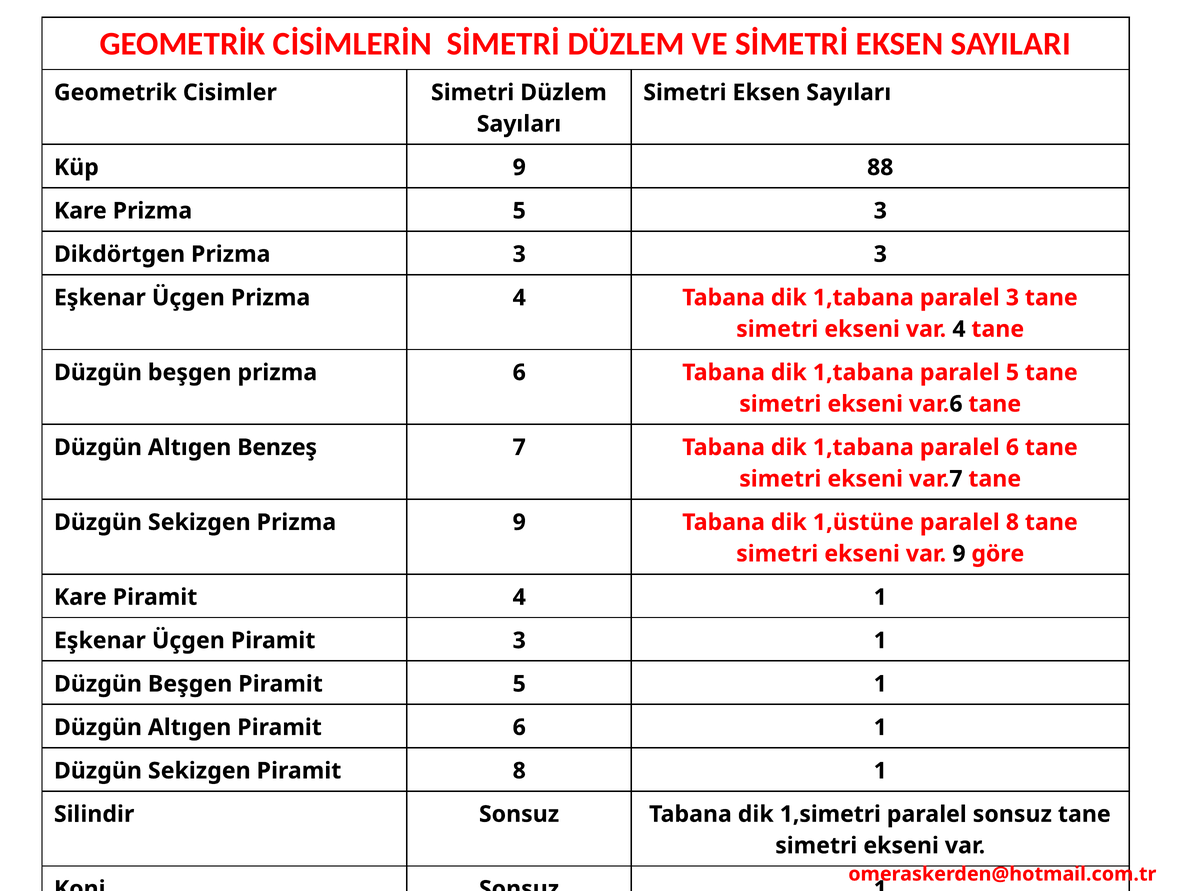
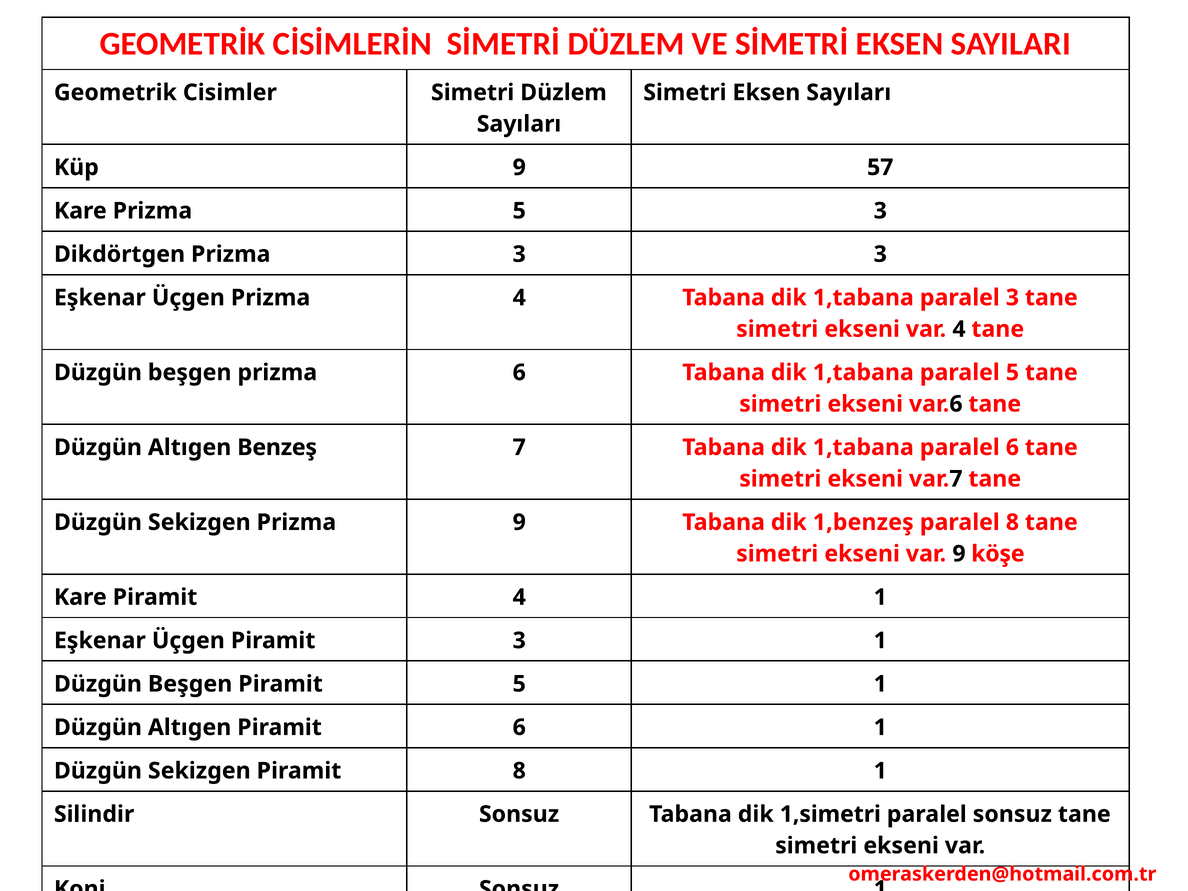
88: 88 -> 57 (880, 167)
1,üstüne: 1,üstüne -> 1,benzeş (863, 522)
göre: göre -> köşe (998, 554)
